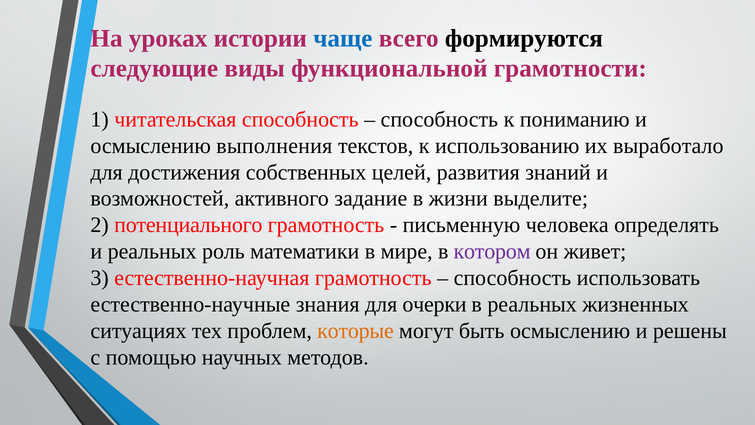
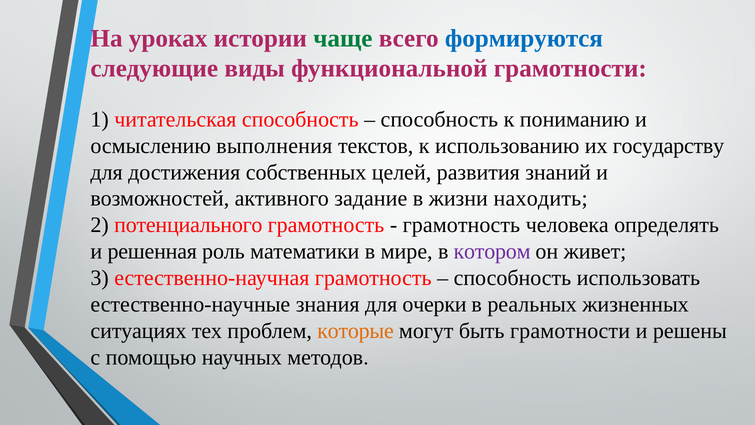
чаще colour: blue -> green (343, 38)
формируются colour: black -> blue (524, 38)
выработало: выработало -> государству (668, 146)
выделите: выделите -> находить (541, 199)
письменную: письменную -> грамотность (461, 225)
и реальных: реальных -> решенная (152, 251)
быть осмыслению: осмыслению -> грамотности (570, 331)
